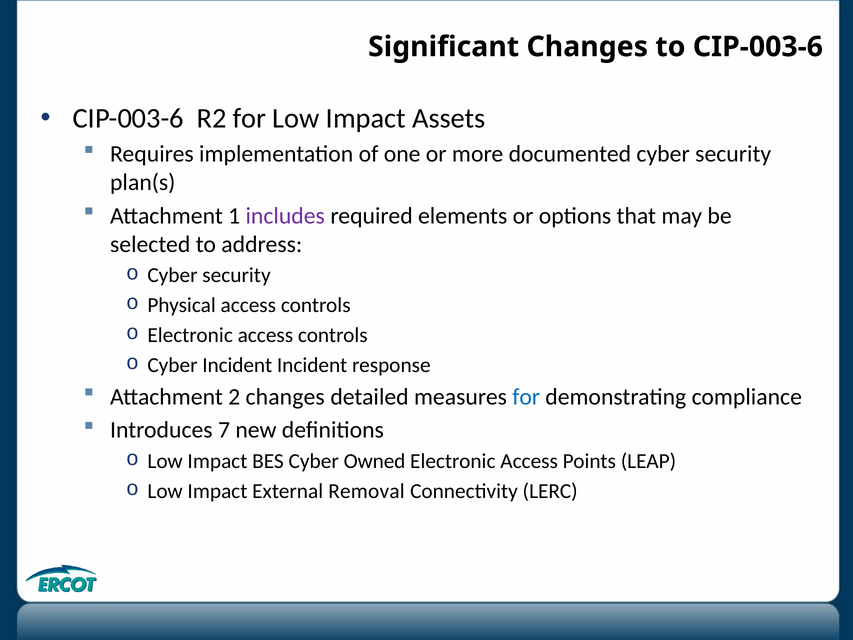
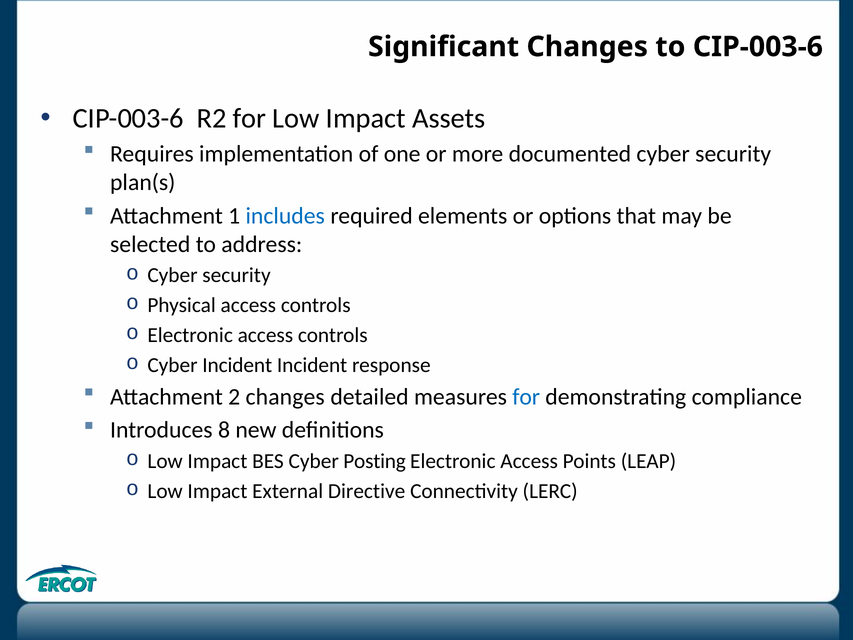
includes colour: purple -> blue (285, 216)
7: 7 -> 8 (224, 430)
Owned: Owned -> Posting (375, 461)
Removal: Removal -> Directive (367, 491)
